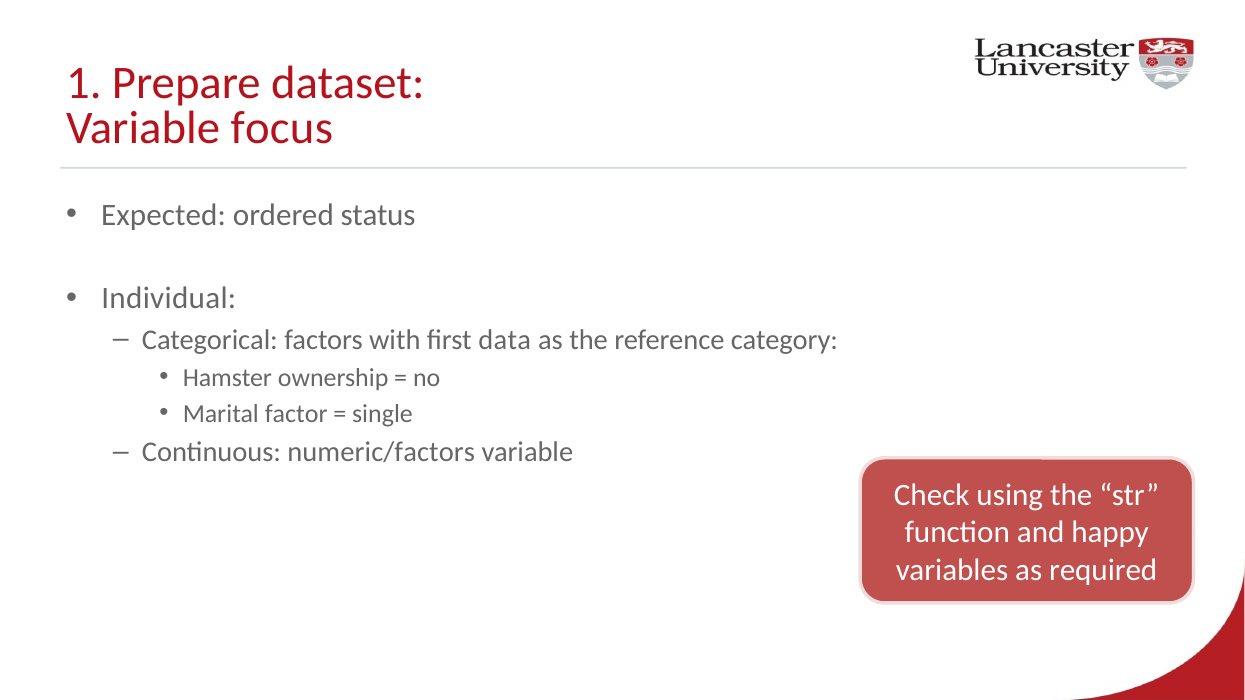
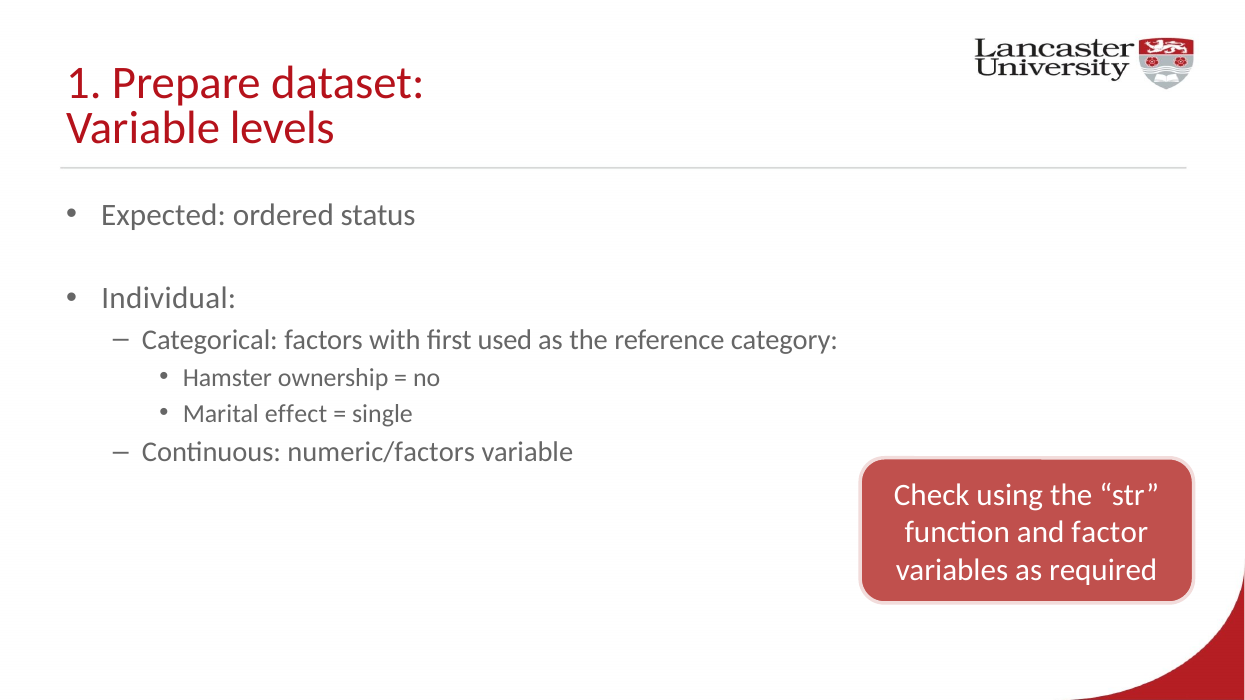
focus: focus -> levels (282, 128)
data: data -> used (505, 340)
factor: factor -> effect (296, 414)
happy: happy -> factor (1110, 533)
